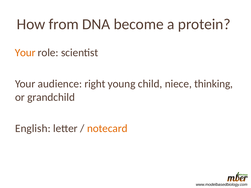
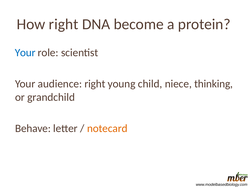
How from: from -> right (64, 24)
Your colour: orange -> blue (25, 53)
English: English -> Behave (33, 129)
